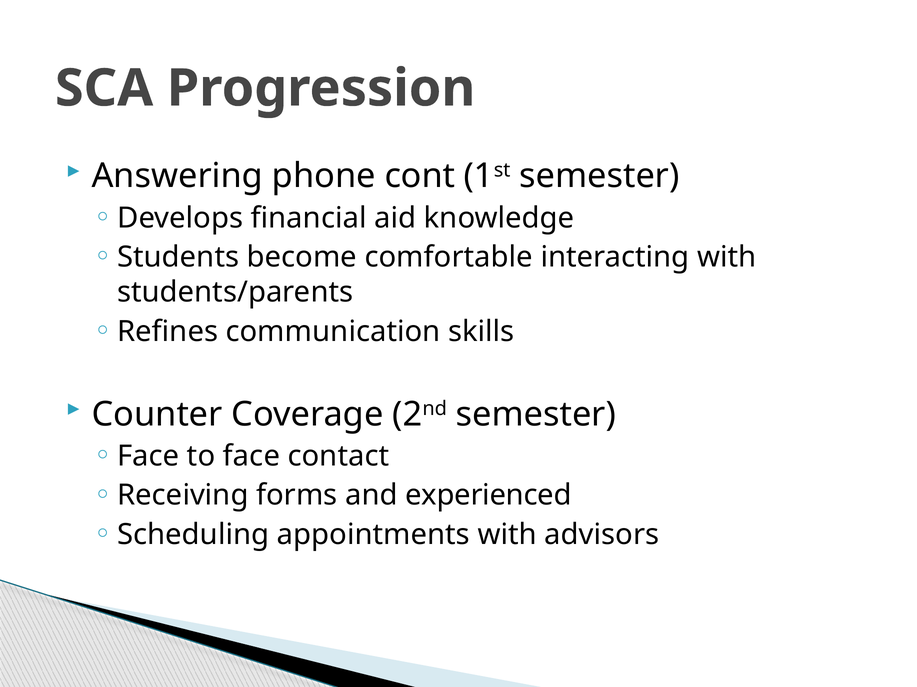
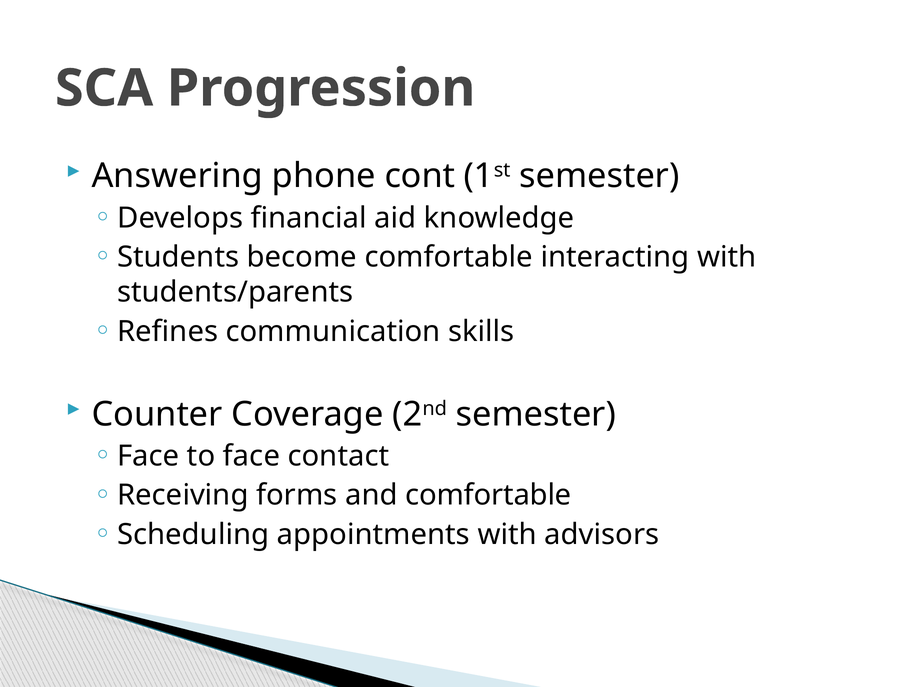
and experienced: experienced -> comfortable (488, 496)
